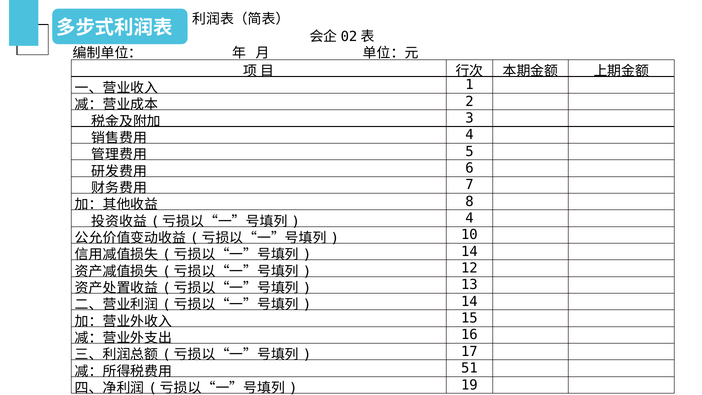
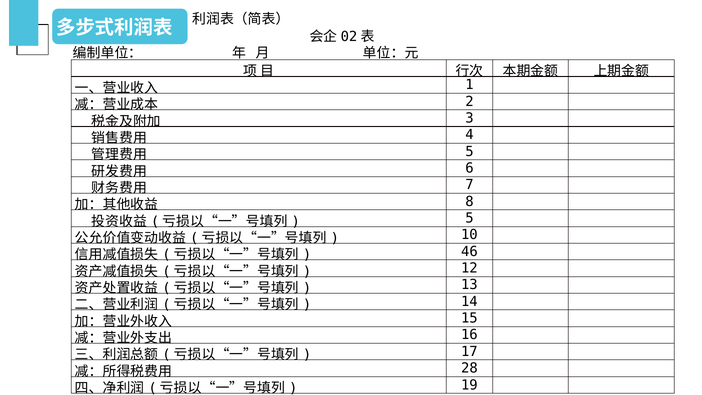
4: 4 -> 5 (469, 218)
14: 14 -> 46 (469, 251)
51: 51 -> 28 (469, 368)
